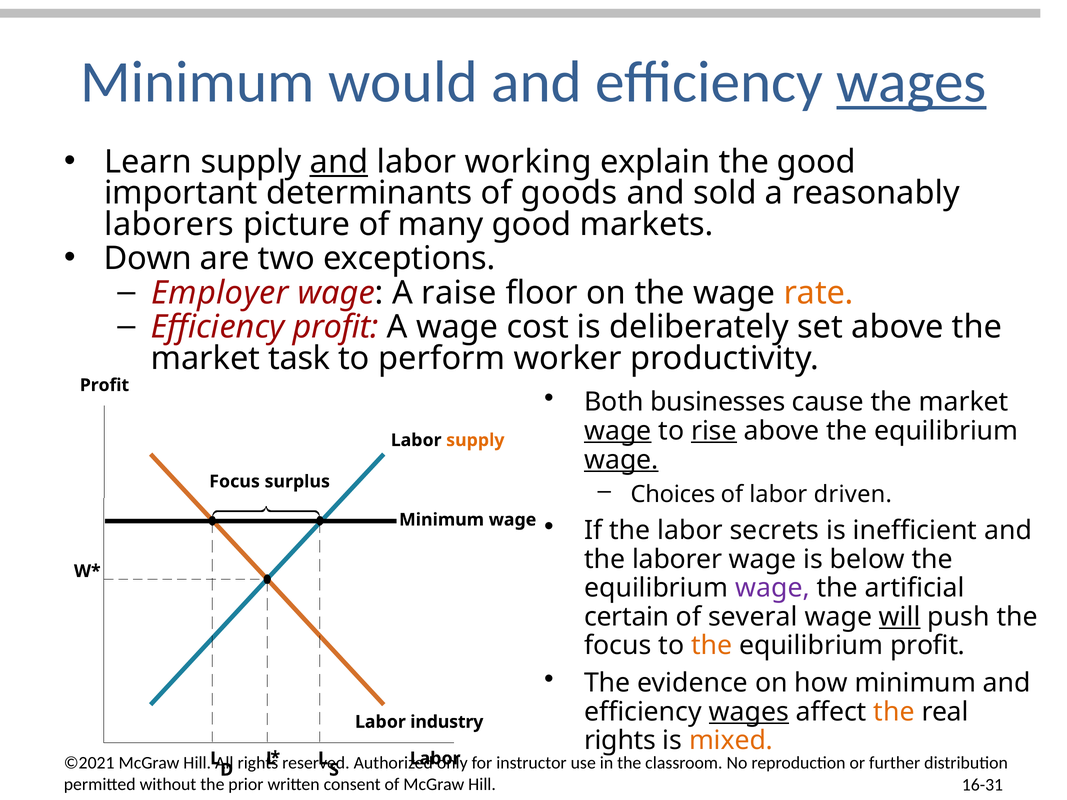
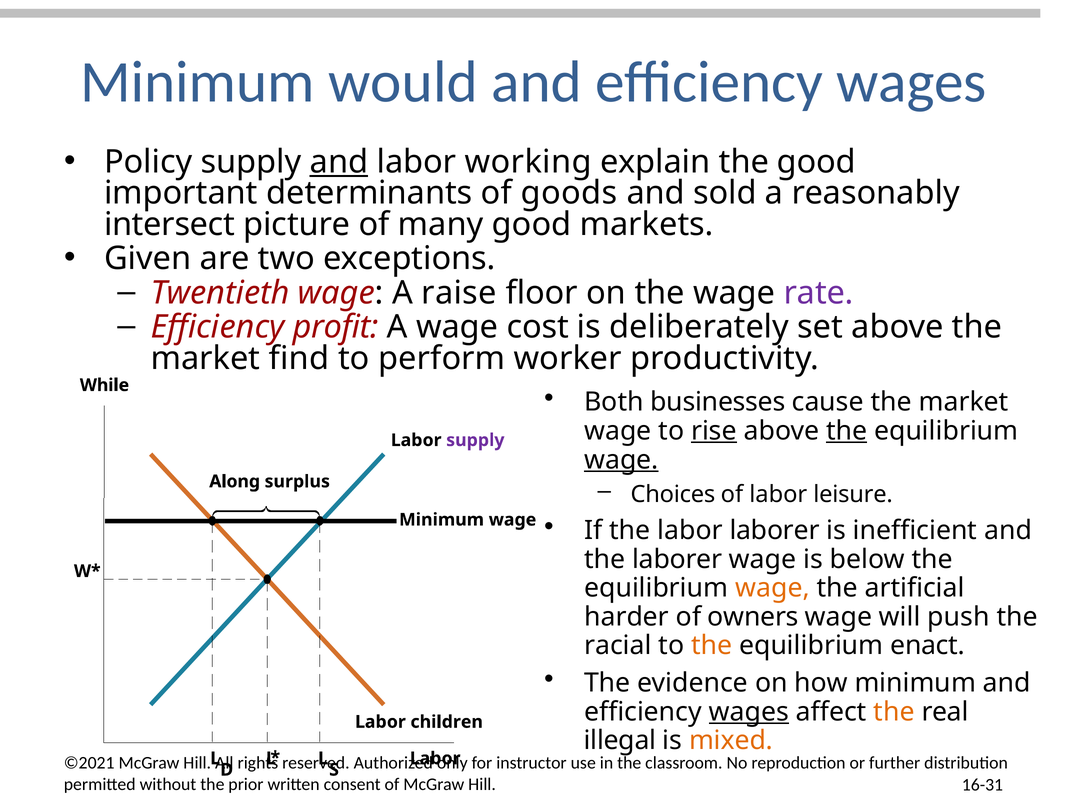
wages underline: present -> none (911, 82)
Learn: Learn -> Policy (148, 162)
laborers: laborers -> intersect (170, 224)
Down: Down -> Given (148, 259)
Employer: Employer -> Twentieth (220, 293)
rate colour: orange -> purple (819, 293)
task: task -> find (299, 359)
Profit: Profit -> While (104, 385)
wage underline: present -> none (618, 431)
the underline: none -> present (847, 431)
supply colour: orange -> purple (475, 440)
Focus: Focus -> Along (235, 482)
driven: driven -> leisure (853, 494)
labor secrets: secrets -> laborer (775, 531)
wage colour: purple -> orange (772, 588)
certain: certain -> harder (627, 617)
several: several -> owners (753, 617)
will underline: present -> none (900, 617)
focus: focus -> racial (618, 646)
equilibrium profit: profit -> enact (928, 646)
industry: industry -> children (447, 722)
rights: rights -> illegal (620, 741)
